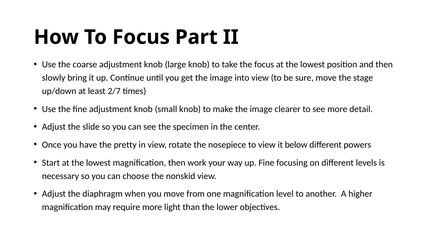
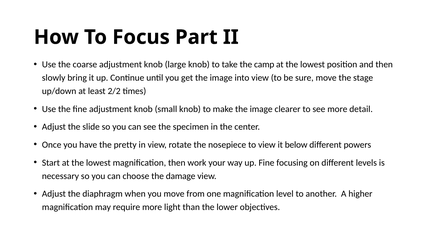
the focus: focus -> camp (264, 64)
2/7: 2/7 -> 2/2 (114, 91)
nonskid: nonskid -> damage (181, 176)
